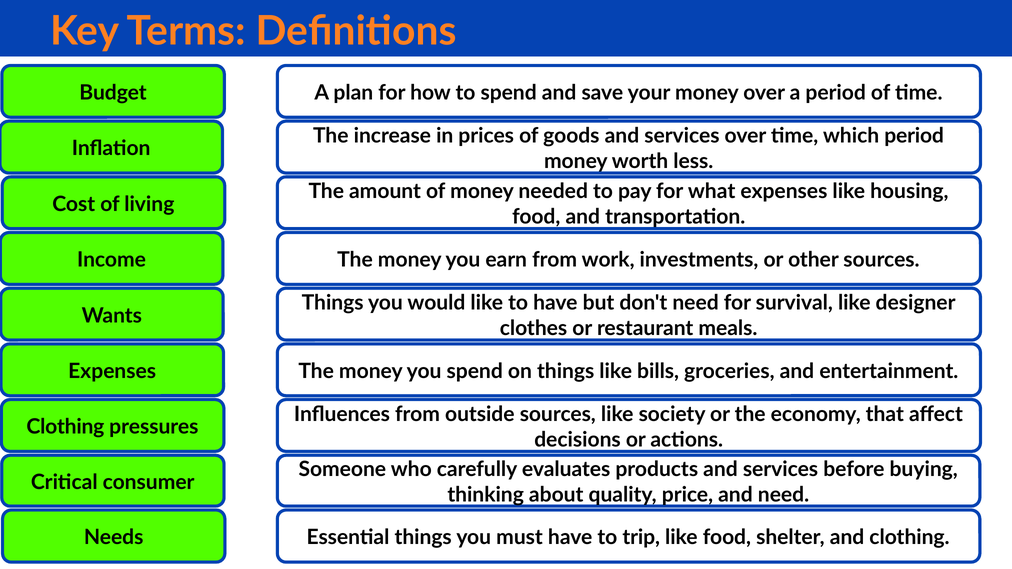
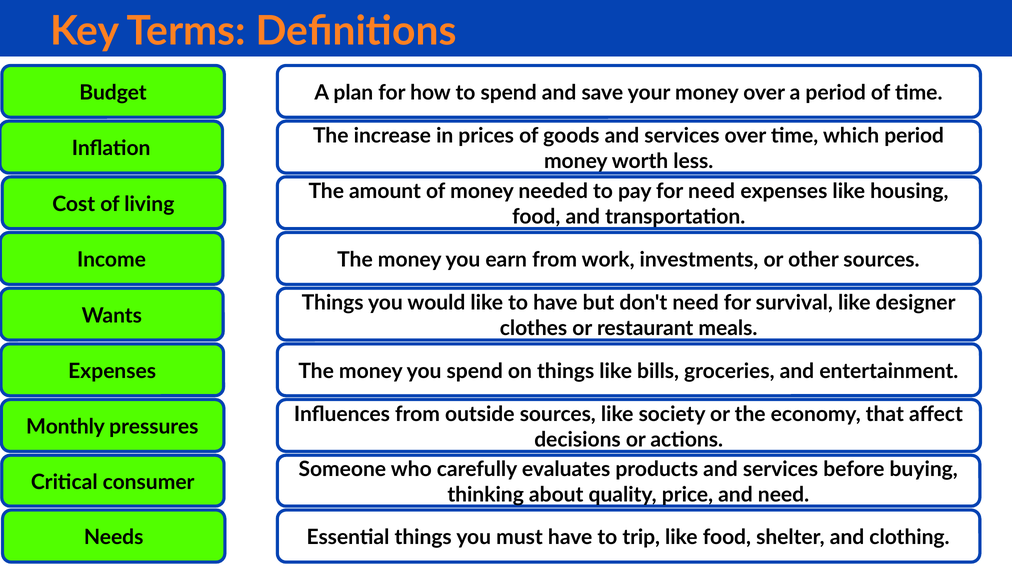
for what: what -> need (712, 192)
Clothing: Clothing -> Monthly (65, 427)
